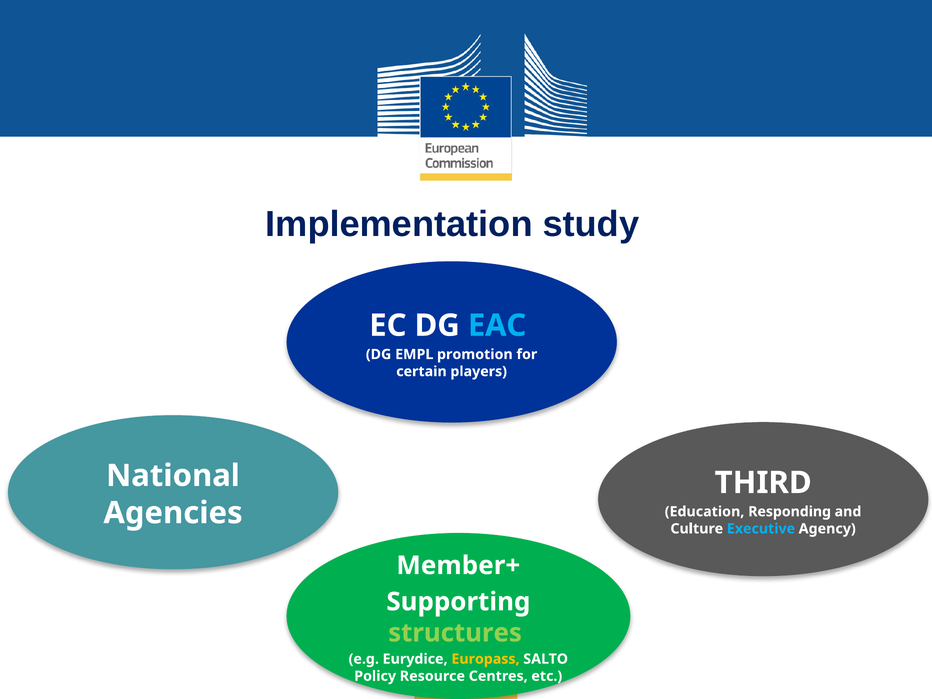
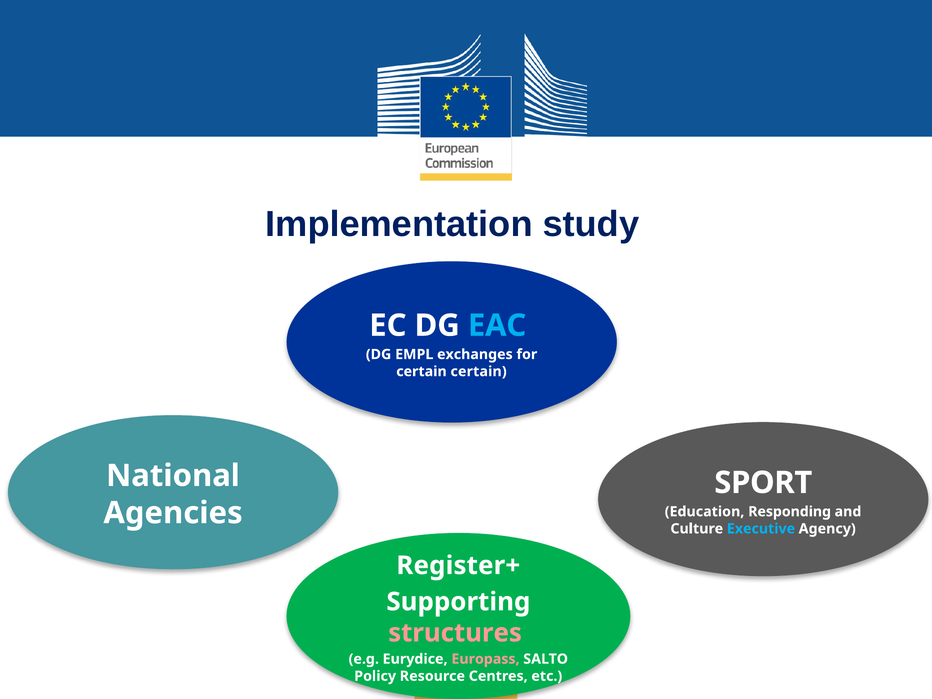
promotion: promotion -> exchanges (475, 354)
certain players: players -> certain (479, 371)
THIRD: THIRD -> SPORT (763, 483)
Member+: Member+ -> Register+ (458, 566)
structures colour: light green -> pink (455, 633)
Europass colour: yellow -> pink (485, 659)
